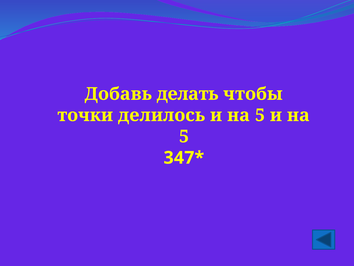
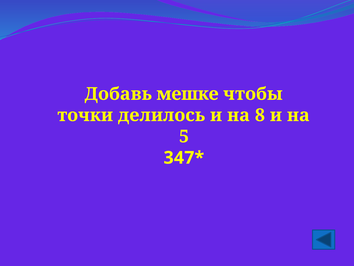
делать: делать -> мешке (188, 94)
делилось и на 5: 5 -> 8 (260, 115)
